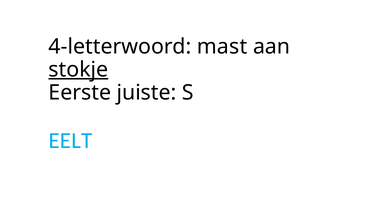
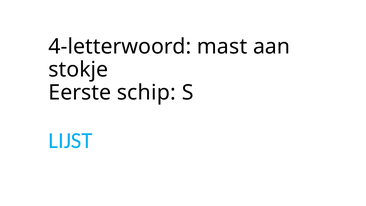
stokje underline: present -> none (78, 70)
juiste: juiste -> schip (146, 93)
EELT: EELT -> LIJST (71, 141)
